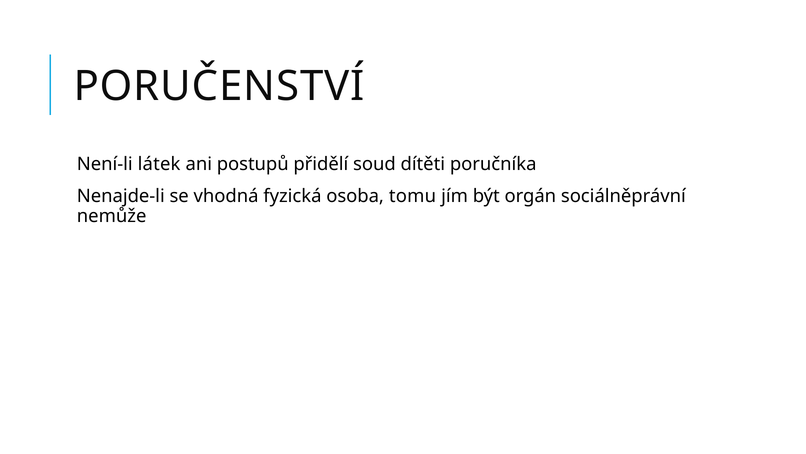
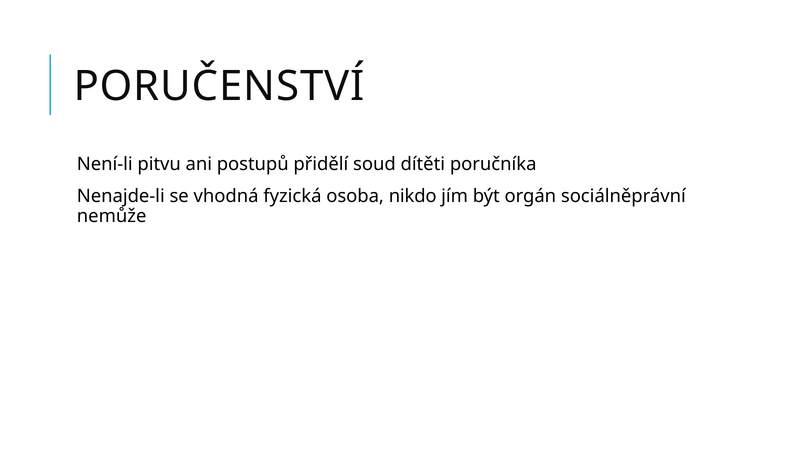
látek: látek -> pitvu (159, 164)
tomu: tomu -> nikdo (413, 196)
